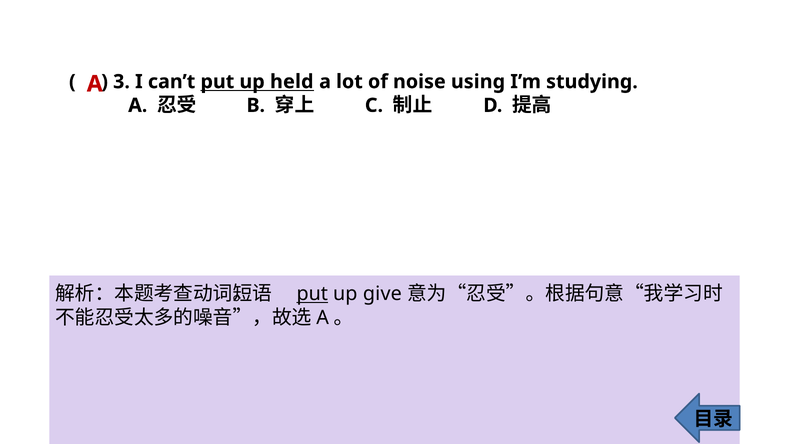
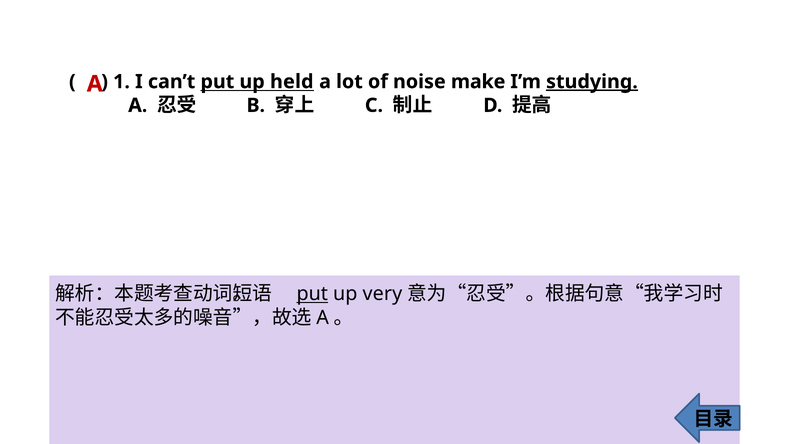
3: 3 -> 1 (122, 82)
using: using -> make (478, 82)
studying underline: none -> present (592, 82)
give: give -> very (382, 294)
